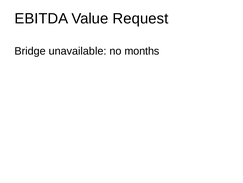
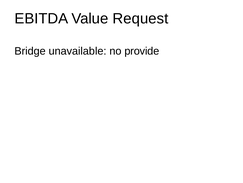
months: months -> provide (142, 51)
